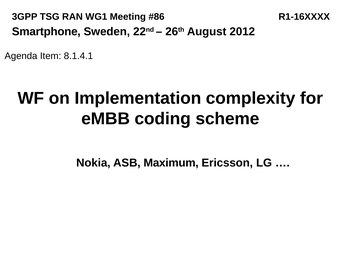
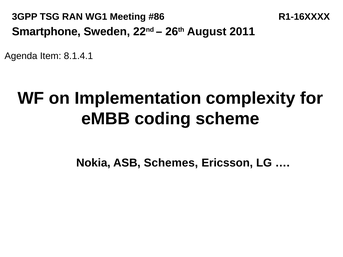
2012: 2012 -> 2011 (242, 32)
Maximum: Maximum -> Schemes (171, 163)
